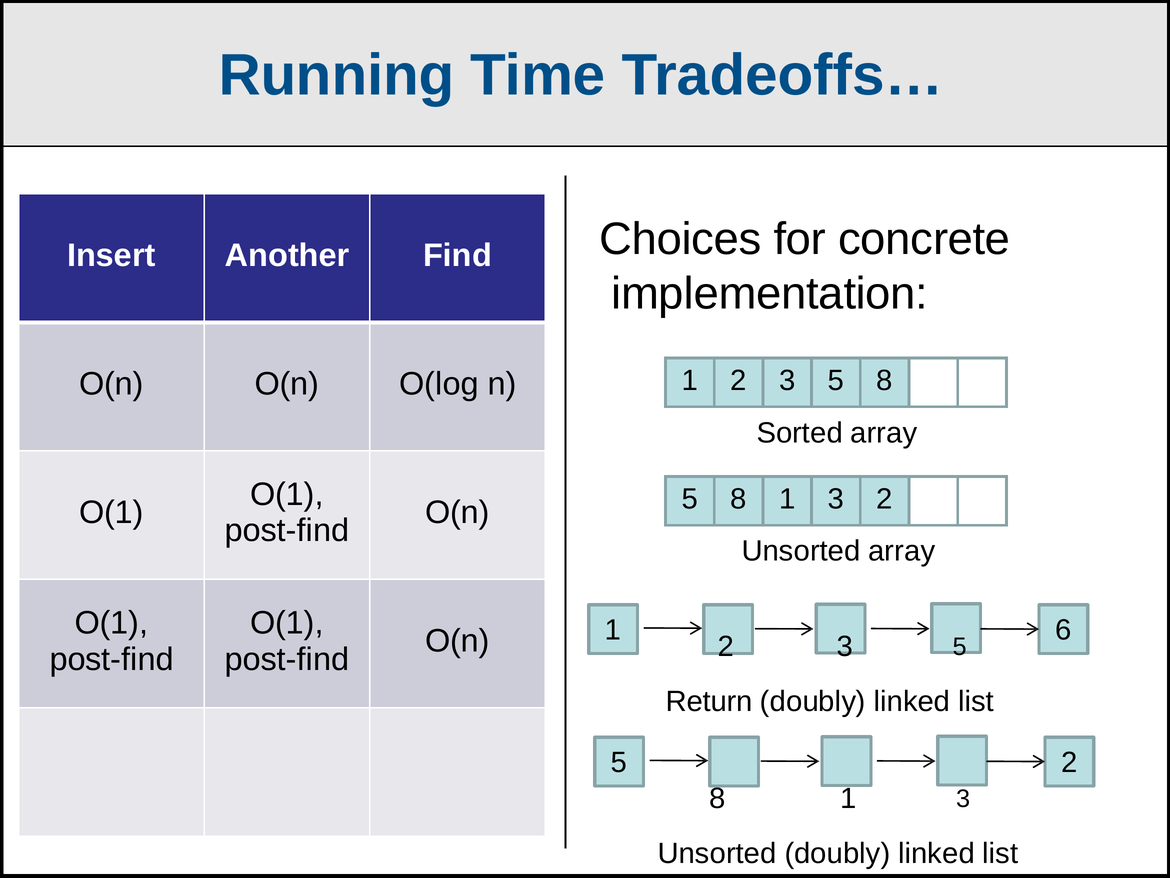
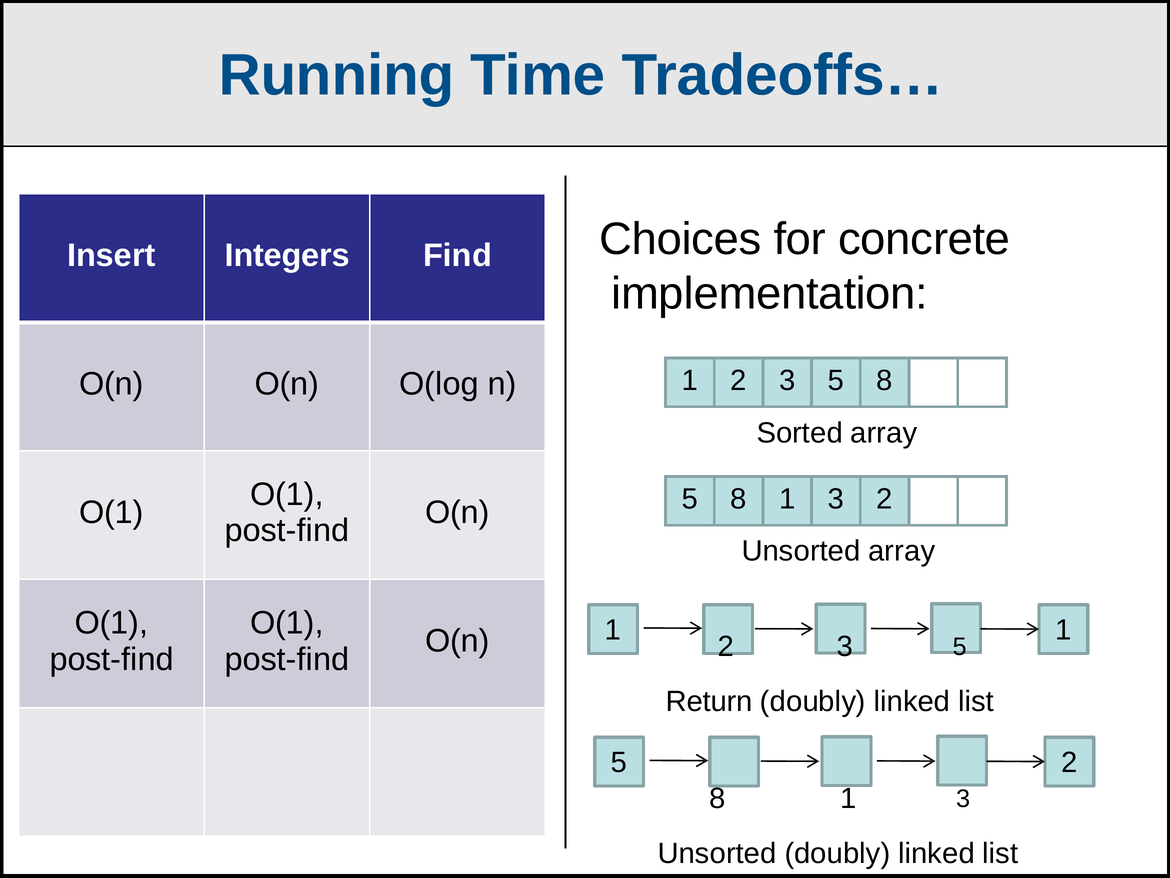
Another: Another -> Integers (287, 255)
1 6: 6 -> 1 (1063, 630)
